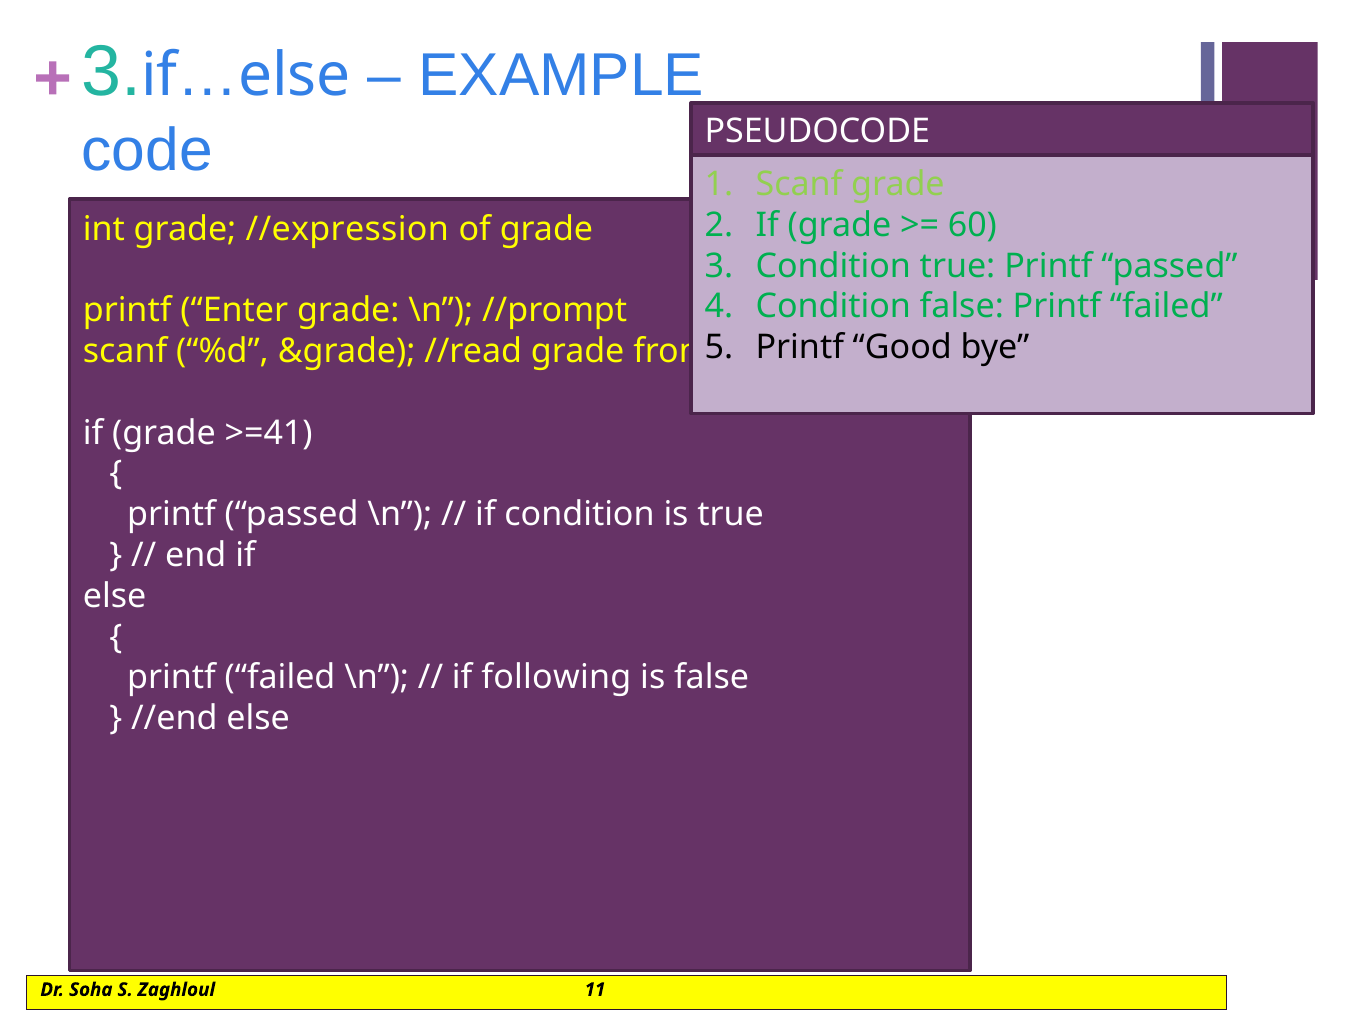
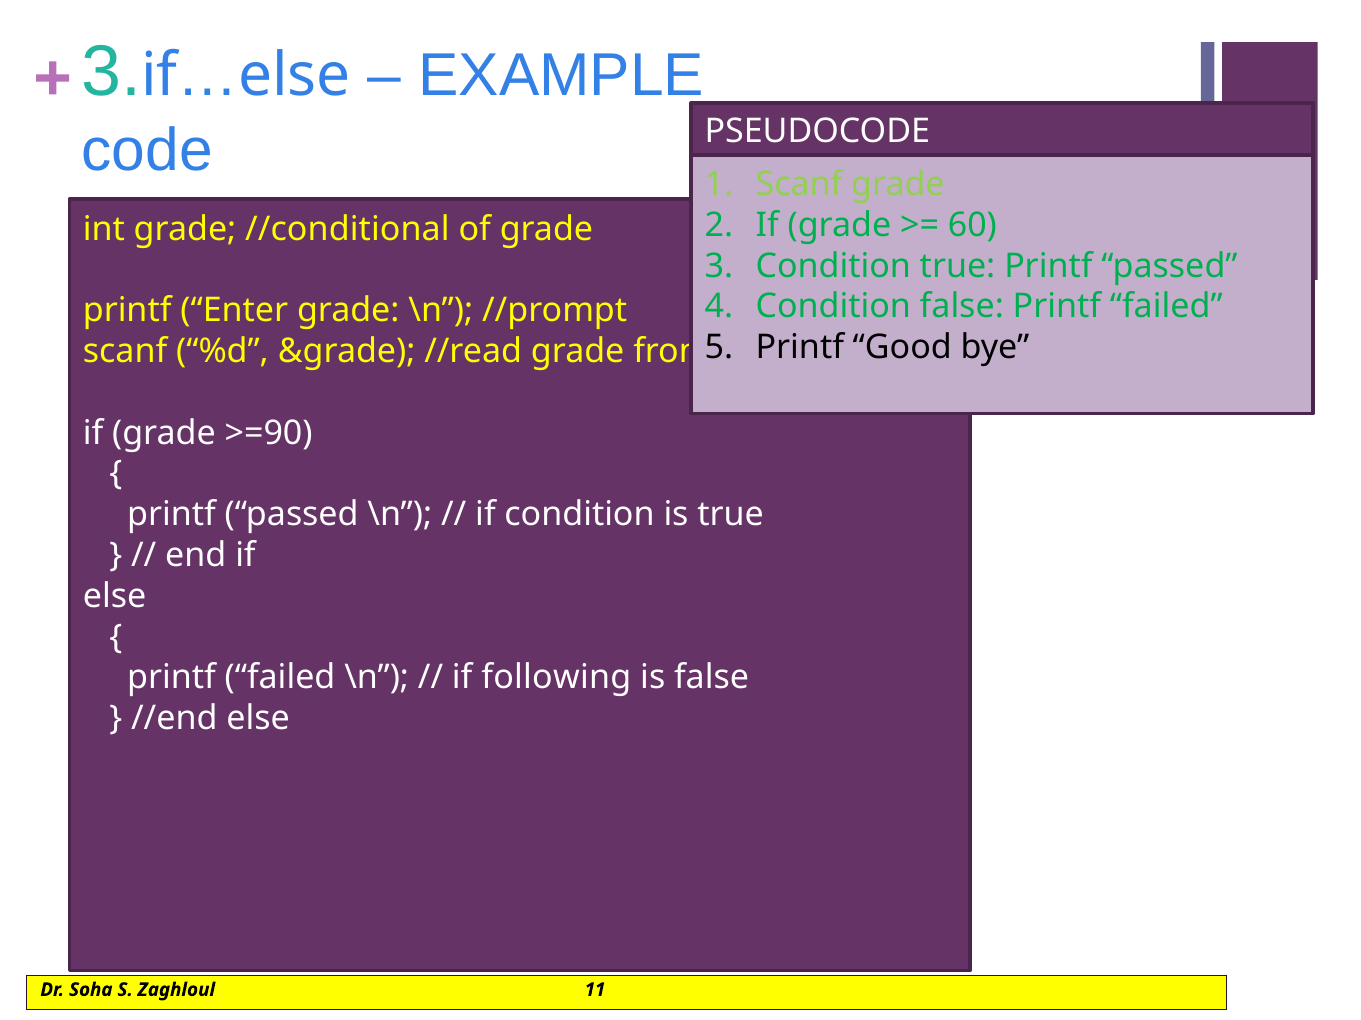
//expression: //expression -> //conditional (347, 229)
>=41: >=41 -> >=90 (269, 433)
